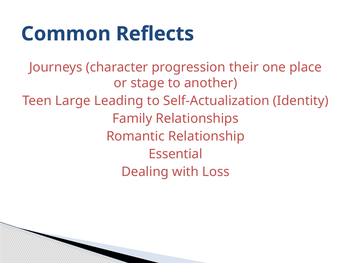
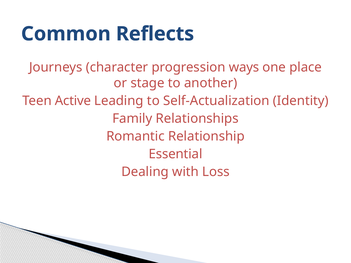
their: their -> ways (244, 67)
Large: Large -> Active (73, 101)
